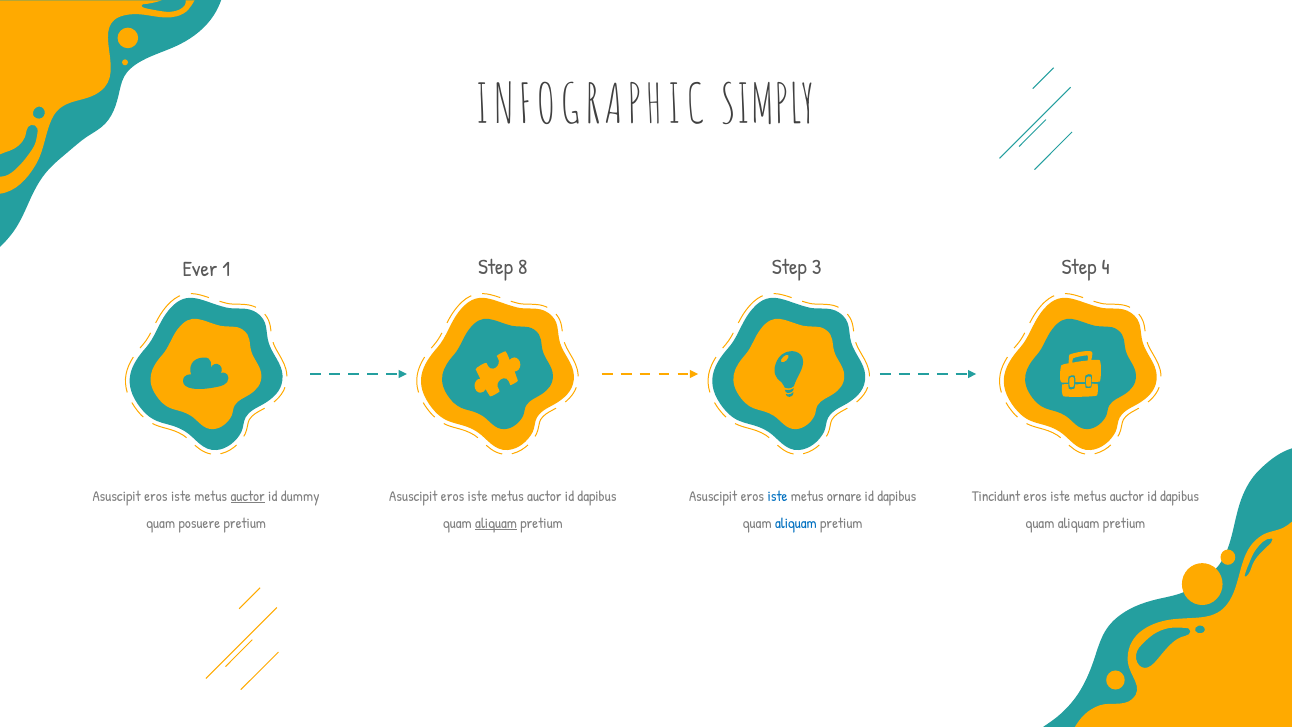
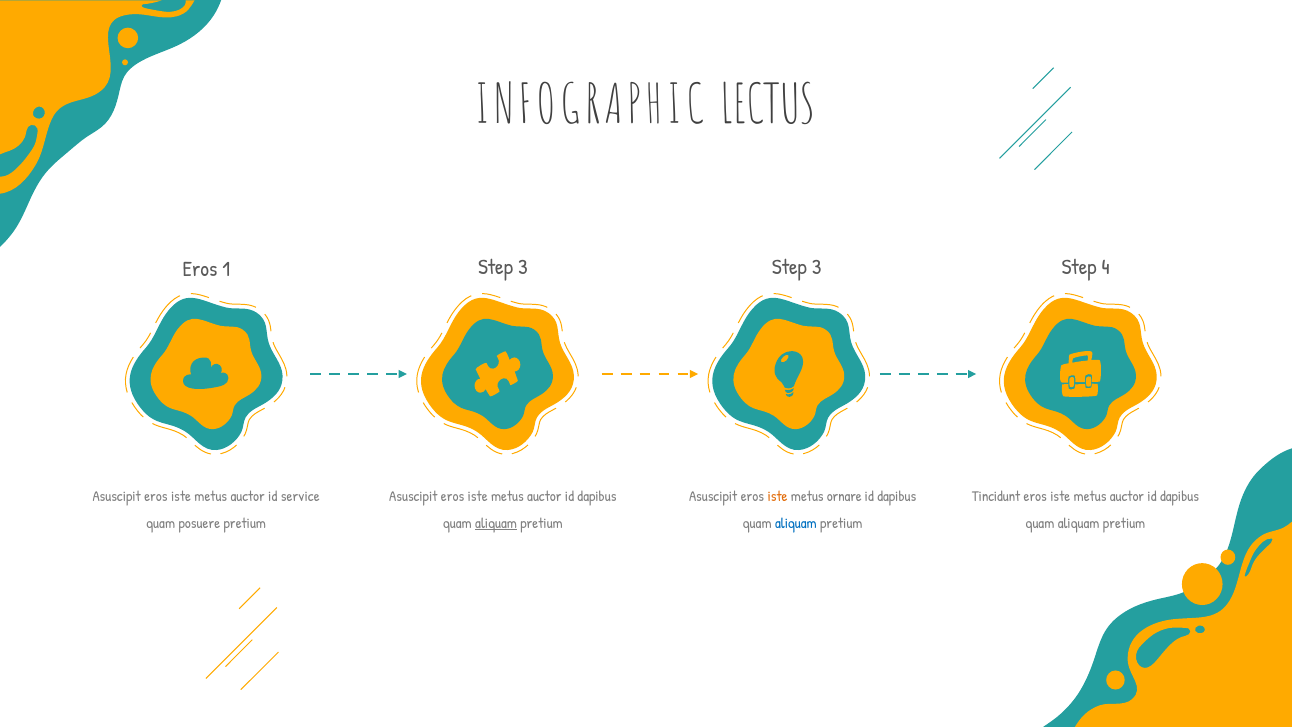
SIMPLY: SIMPLY -> LECTUS (768, 106)
8: 8 -> 3 (523, 267)
Ever: Ever -> Eros (200, 269)
auctor underline: present -> none (248, 496)
dummy: dummy -> service (300, 496)
iste colour: blue -> orange (778, 496)
